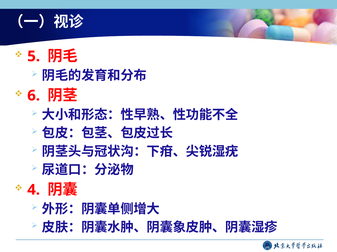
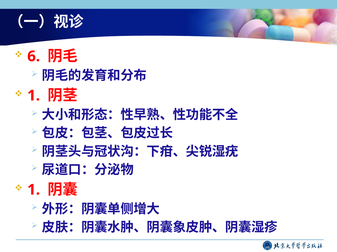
5: 5 -> 6 (34, 56)
6: 6 -> 1 (34, 96)
4: 4 -> 1 (34, 190)
